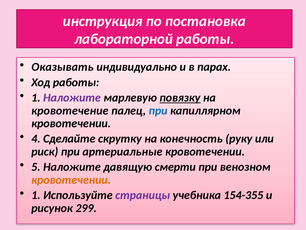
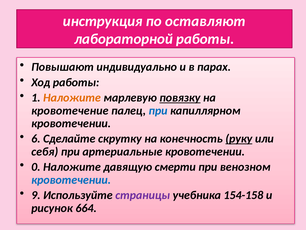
постановка: постановка -> оставляют (205, 21)
Оказывать: Оказывать -> Повышают (63, 67)
Наложите colour: purple -> orange (72, 97)
4: 4 -> 6 (36, 138)
руку underline: none -> present (239, 138)
риск: риск -> себя (45, 151)
5: 5 -> 0 (36, 167)
кровотечении colour: orange -> blue (71, 179)
1: 1 -> 9 (36, 195)
154-355: 154-355 -> 154-158 (243, 195)
299: 299 -> 664 (86, 208)
